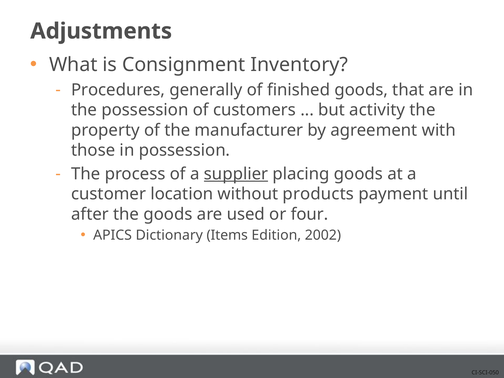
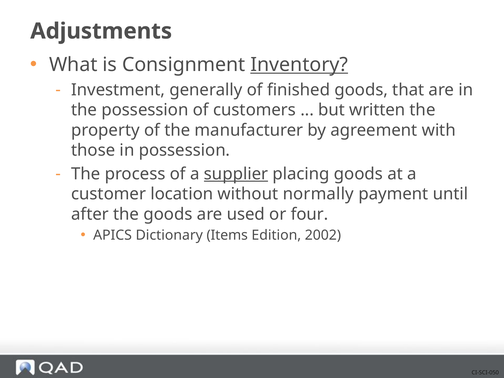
Inventory underline: none -> present (299, 65)
Procedures: Procedures -> Investment (118, 90)
activity: activity -> written (377, 110)
products: products -> normally (318, 194)
